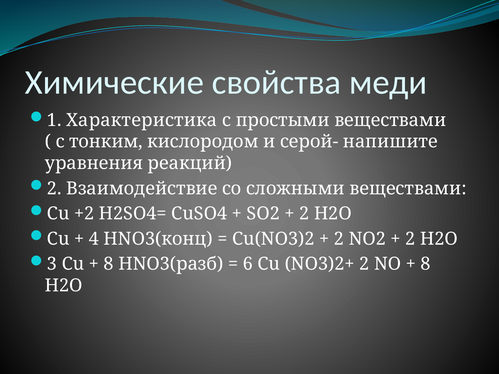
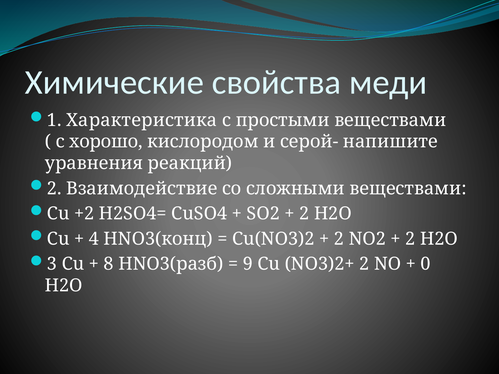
тонким: тонким -> хорошо (106, 142)
6: 6 -> 9 (248, 264)
8: 8 -> 0 (426, 264)
